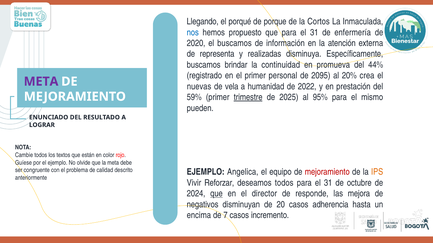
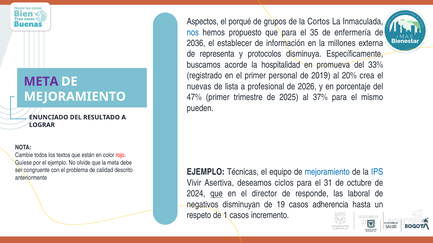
Llegando: Llegando -> Aspectos (203, 22)
porque: porque -> grupos (275, 22)
que para el 31: 31 -> 35 (314, 32)
2020: 2020 -> 2036 (196, 43)
el buscamos: buscamos -> establecer (234, 43)
atención: atención -> millones (342, 43)
realizadas: realizadas -> protocolos (265, 54)
brindar: brindar -> acorde (236, 65)
continuidad: continuidad -> hospitalidad (281, 65)
44%: 44% -> 33% (376, 65)
2095: 2095 -> 2019 (321, 76)
vela: vela -> lista (232, 87)
humanidad: humanidad -> profesional (266, 87)
2022: 2022 -> 2026 (307, 87)
prestación: prestación -> porcentaje (353, 87)
59%: 59% -> 47% (194, 97)
trimestre underline: present -> none (248, 97)
95%: 95% -> 37% (320, 97)
Angelica: Angelica -> Técnicas (243, 172)
mejoramiento colour: red -> blue (327, 172)
IPS colour: orange -> blue (377, 172)
Reforzar: Reforzar -> Asertiva (219, 183)
deseamos todos: todos -> ciclos (284, 183)
mejora: mejora -> laboral (359, 194)
20: 20 -> 19 (281, 205)
encima: encima -> respeto (199, 216)
7: 7 -> 1 (225, 216)
